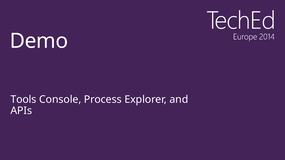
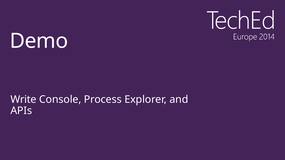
Tools: Tools -> Write (23, 100)
